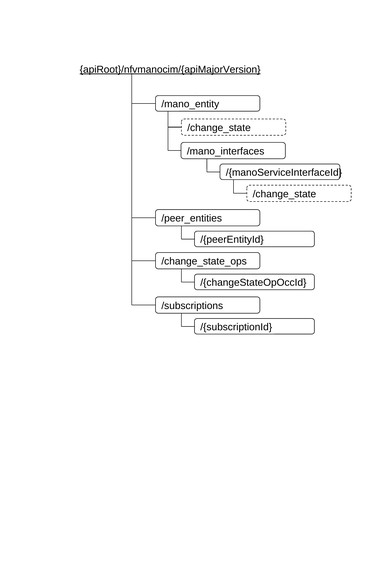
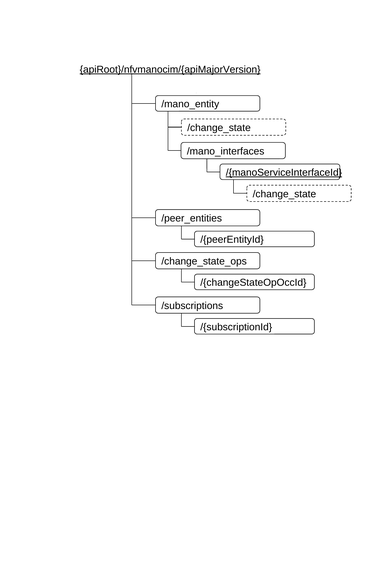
/{manoServiceInterfaceId underline: none -> present (284, 172)
